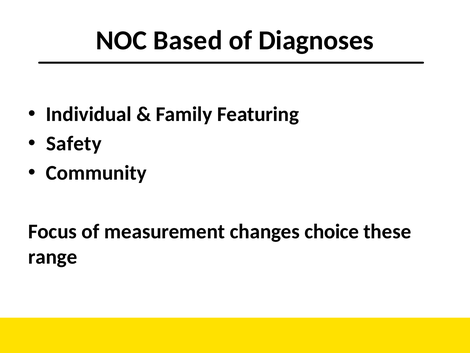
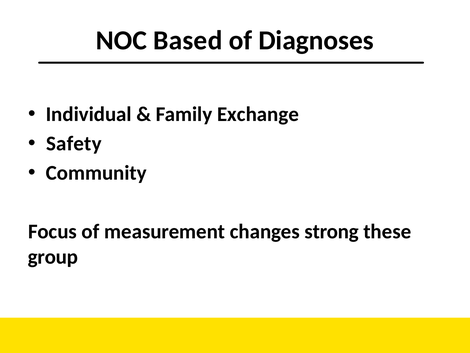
Featuring: Featuring -> Exchange (258, 114)
choice: choice -> strong (332, 231)
range: range -> group (53, 256)
